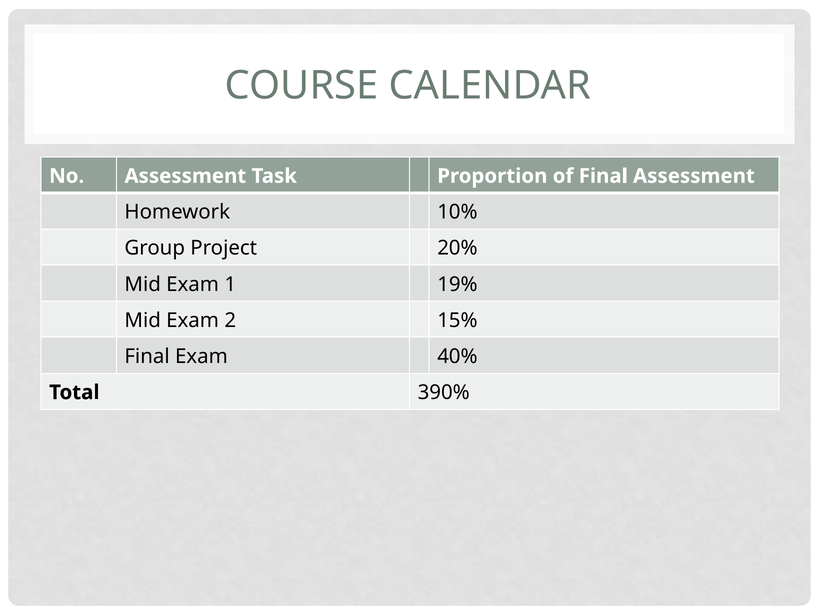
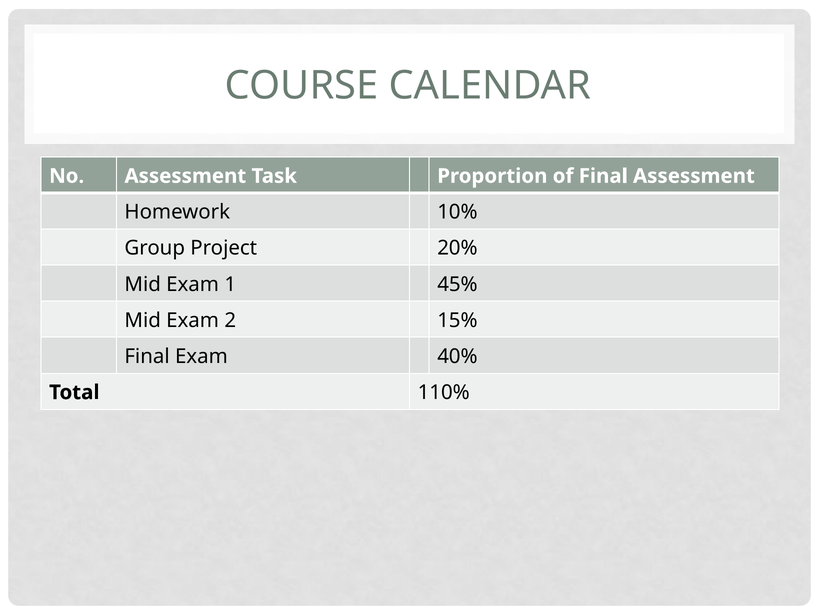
19%: 19% -> 45% (457, 284)
390%: 390% -> 110% (444, 393)
